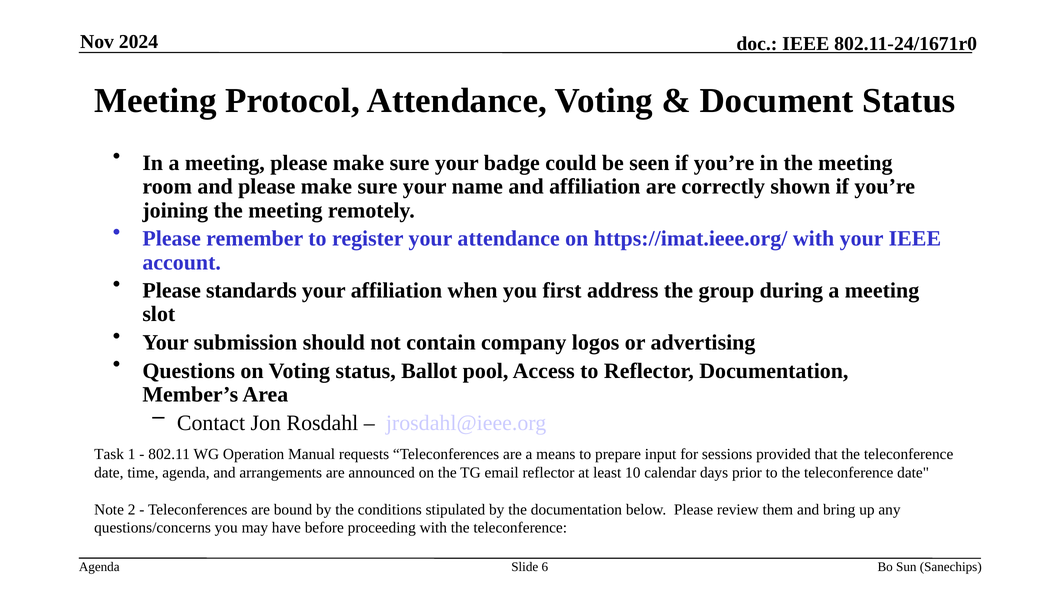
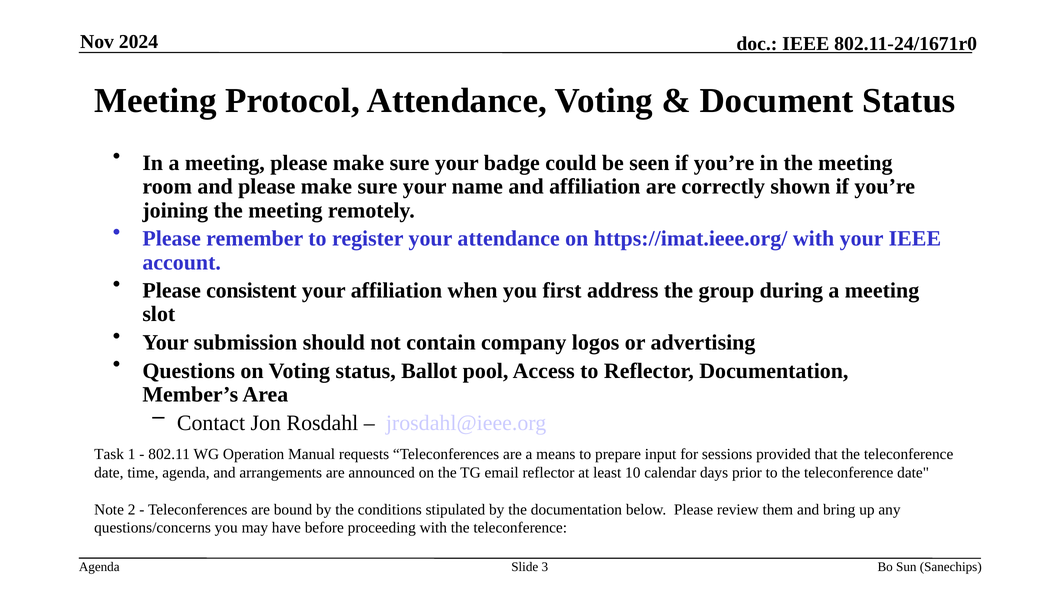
standards: standards -> consistent (251, 291)
6: 6 -> 3 (545, 567)
